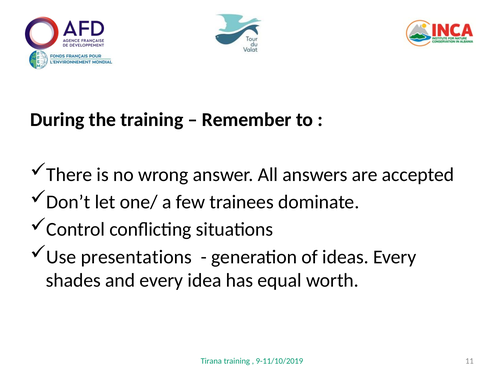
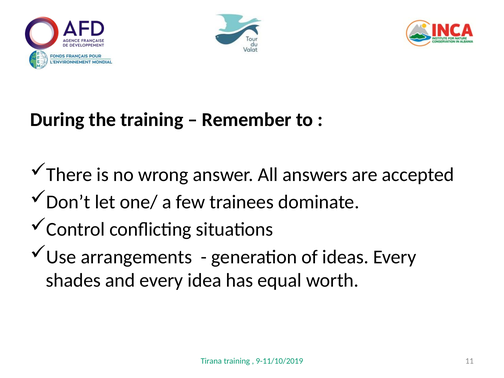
presentations: presentations -> arrangements (136, 257)
